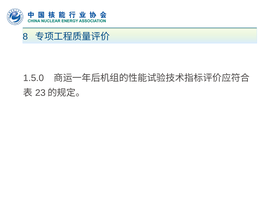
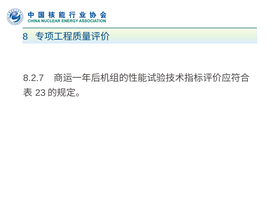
1.5.0: 1.5.0 -> 8.2.7 (34, 78)
